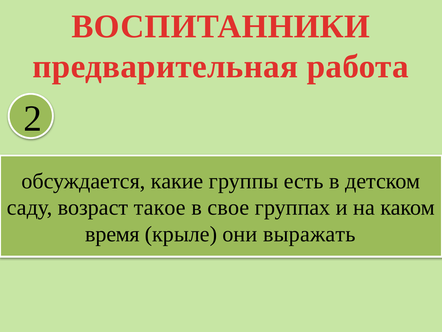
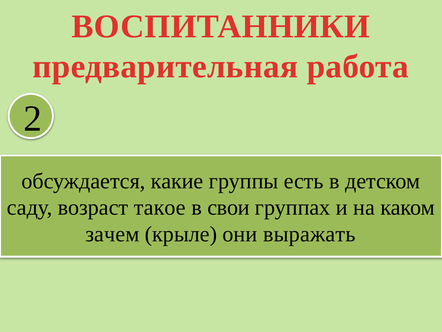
свое: свое -> свои (229, 207)
время: время -> зачем (112, 234)
